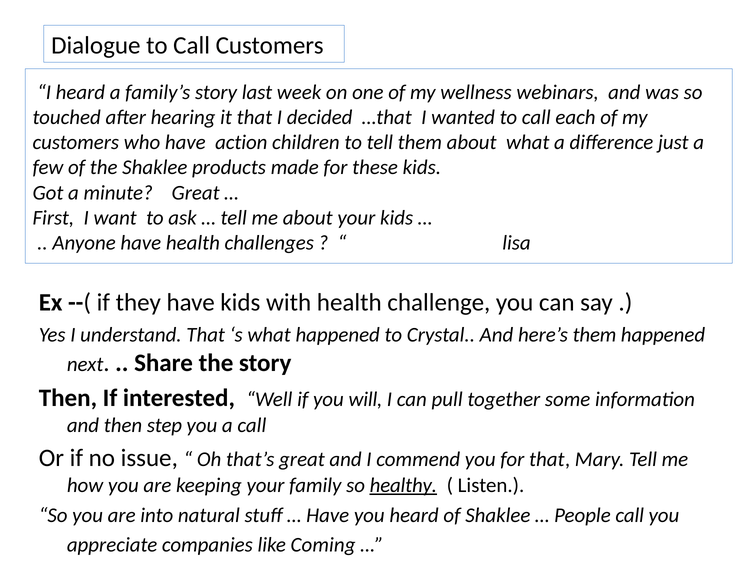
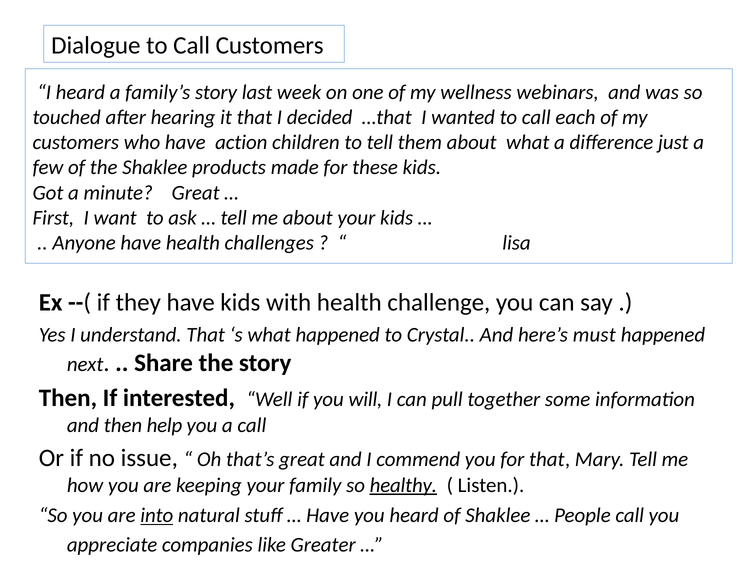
here’s them: them -> must (594, 334)
step: step -> help (164, 425)
into underline: none -> present (157, 515)
Coming: Coming -> Greater (323, 544)
